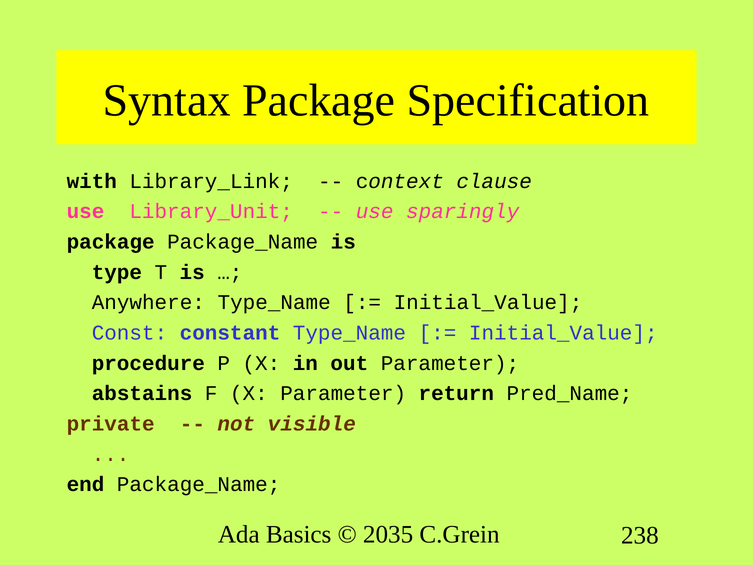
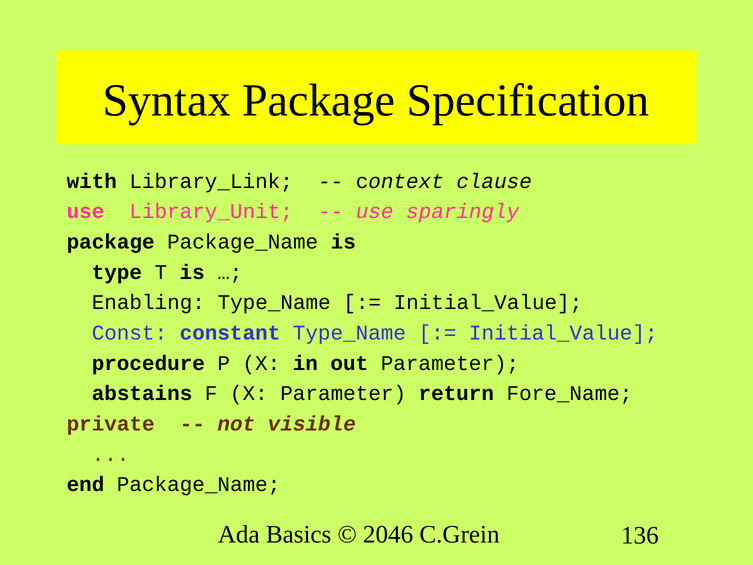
Anywhere: Anywhere -> Enabling (148, 302)
Pred_Name: Pred_Name -> Fore_Name (569, 393)
2035: 2035 -> 2046 (388, 534)
238: 238 -> 136 (640, 535)
